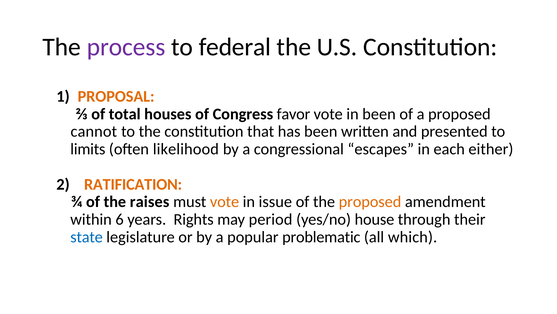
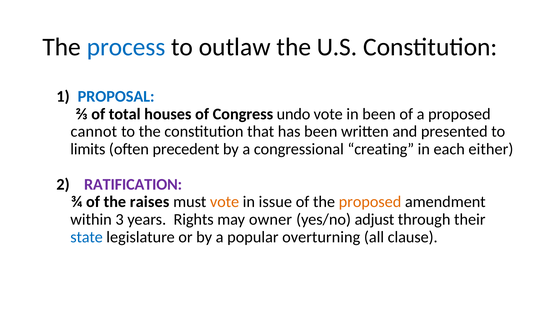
process colour: purple -> blue (126, 47)
federal: federal -> outlaw (235, 47)
PROPOSAL colour: orange -> blue (116, 96)
favor: favor -> undo (293, 114)
likelihood: likelihood -> precedent (186, 149)
escapes: escapes -> creating (381, 149)
RATIFICATION colour: orange -> purple (133, 184)
6: 6 -> 3 (120, 219)
period: period -> owner (271, 219)
house: house -> adjust (374, 219)
problematic: problematic -> overturning (321, 237)
which: which -> clause (413, 237)
